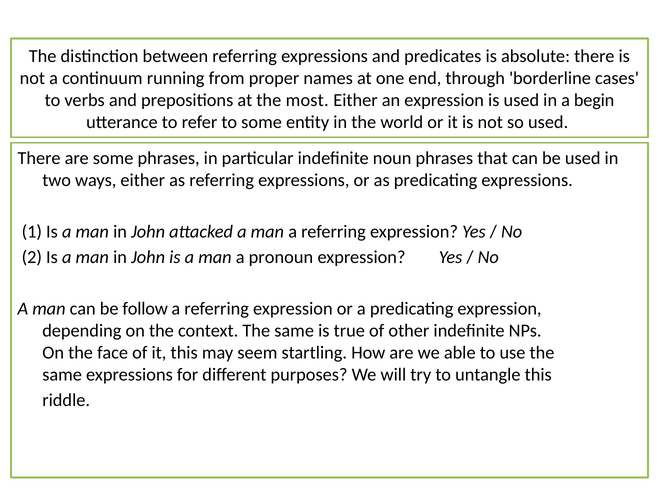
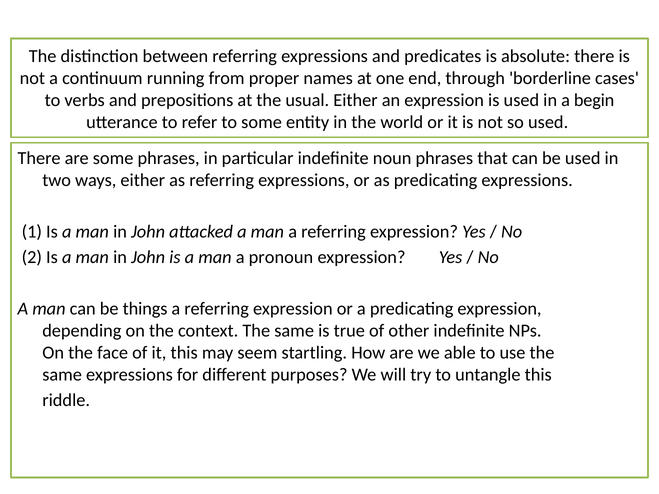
most: most -> usual (307, 100)
follow: follow -> things (145, 309)
